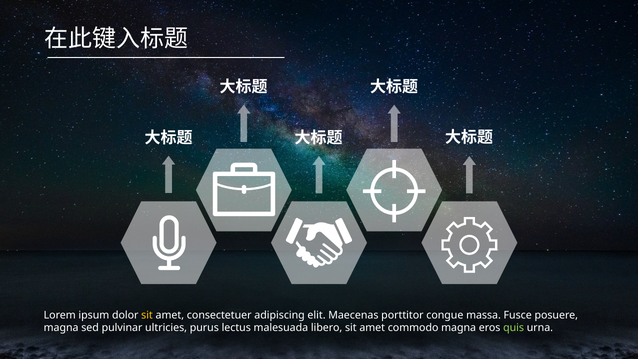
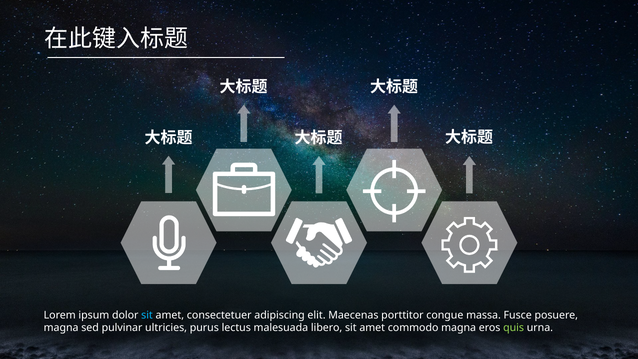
sit colour: yellow -> light blue (147, 315)
